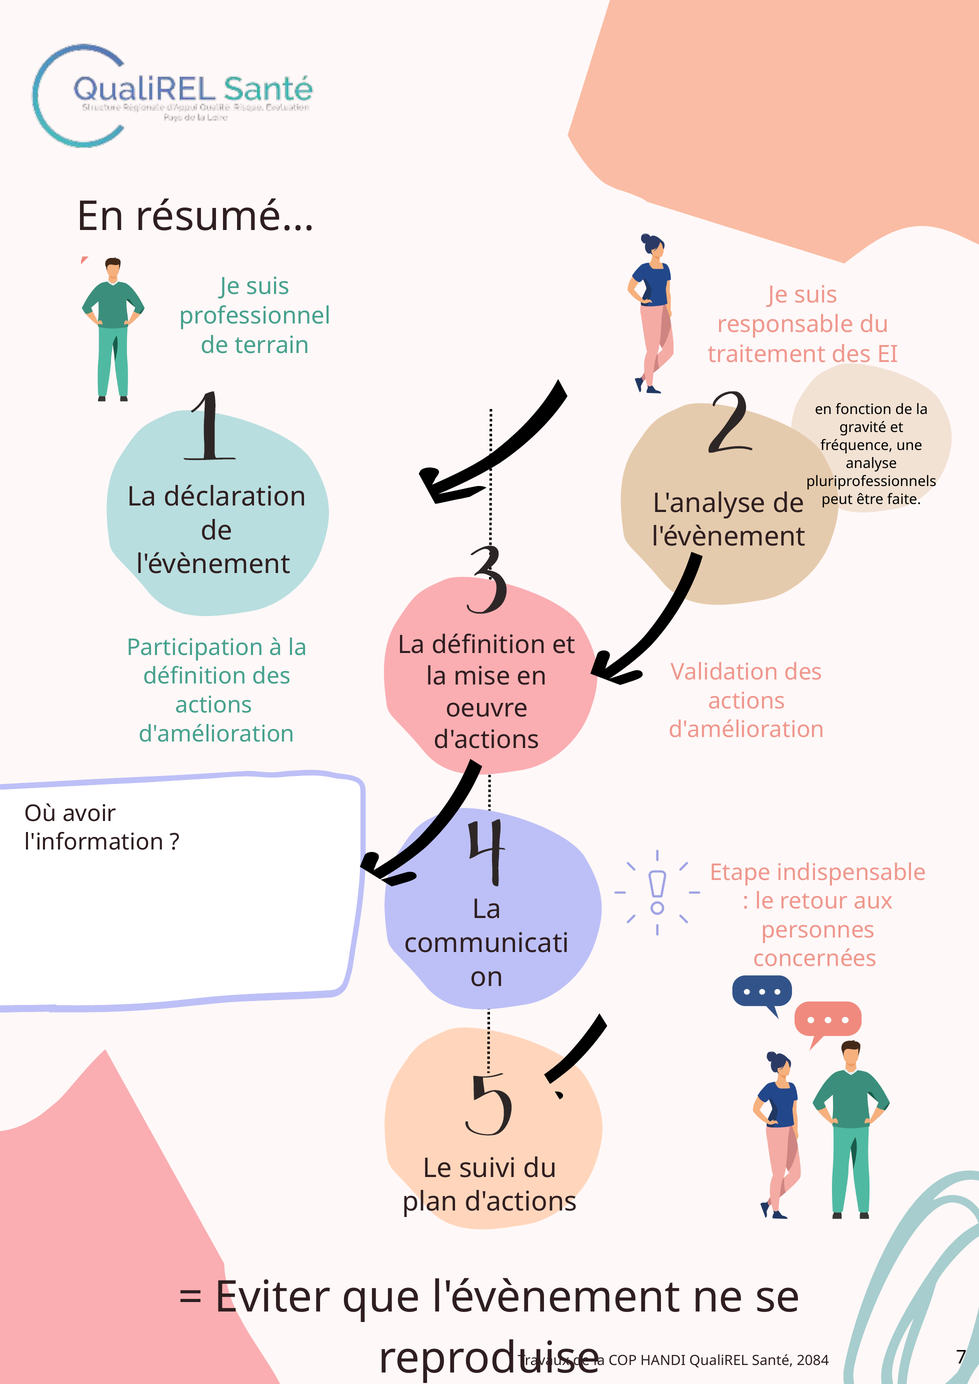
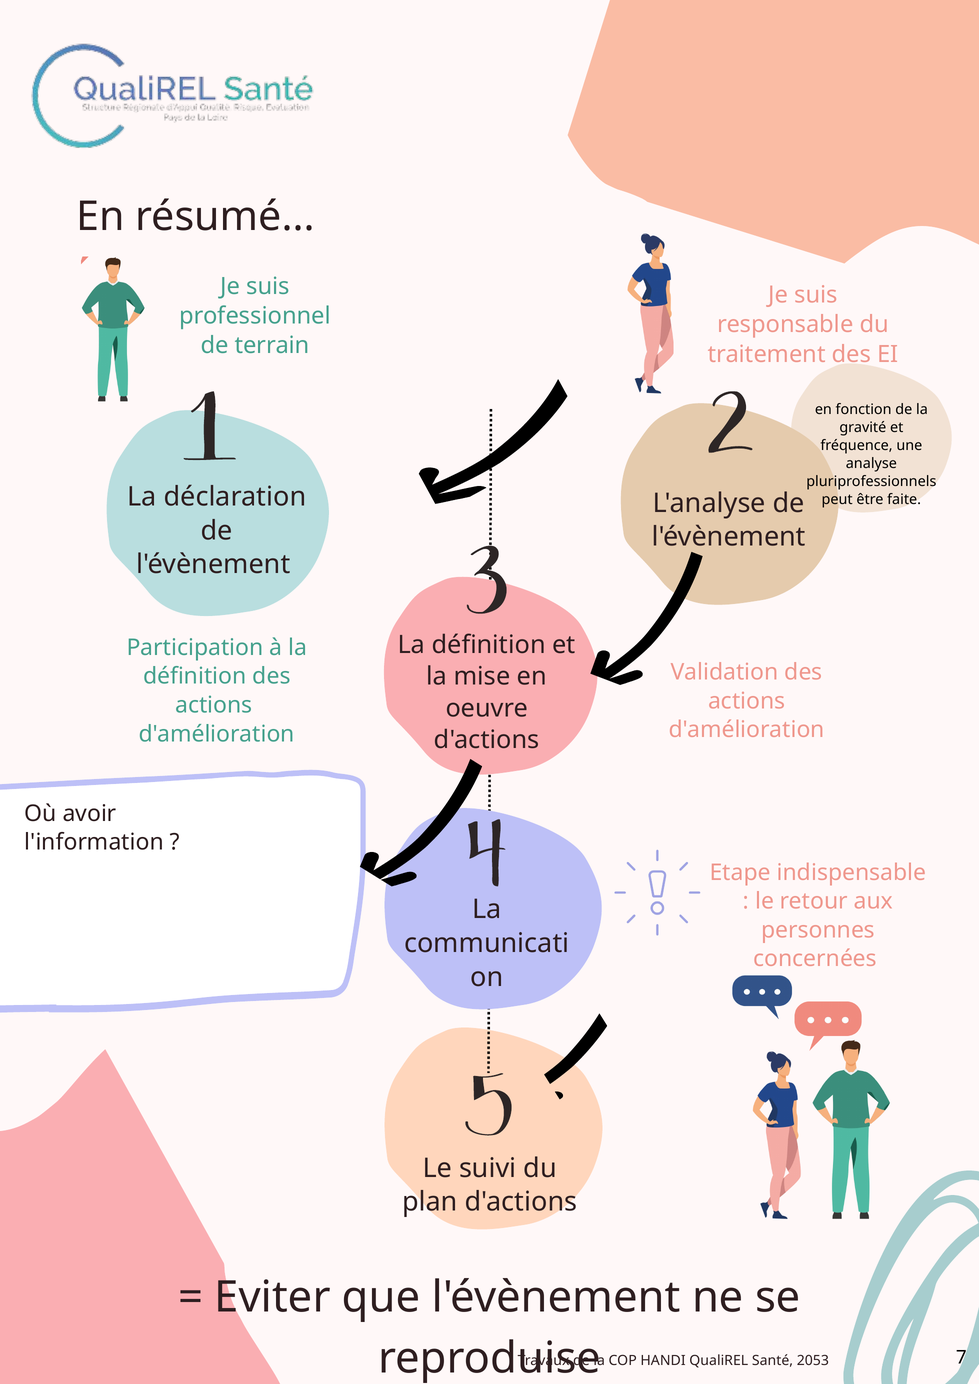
2084: 2084 -> 2053 (813, 1361)
